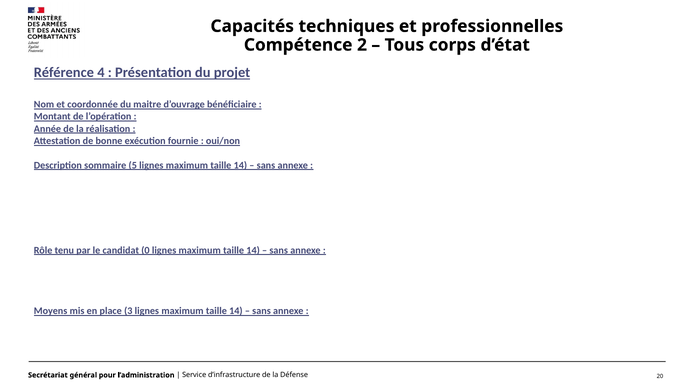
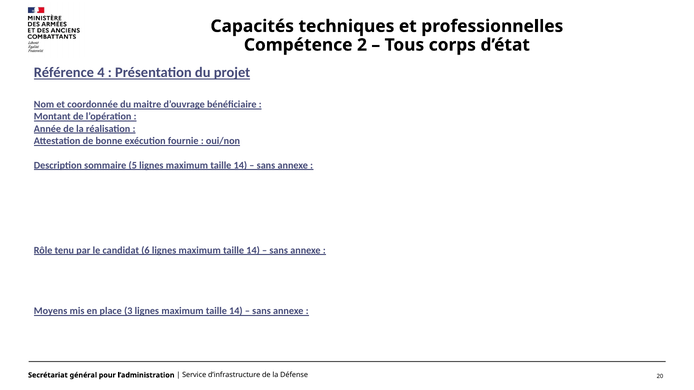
0: 0 -> 6 (145, 250)
